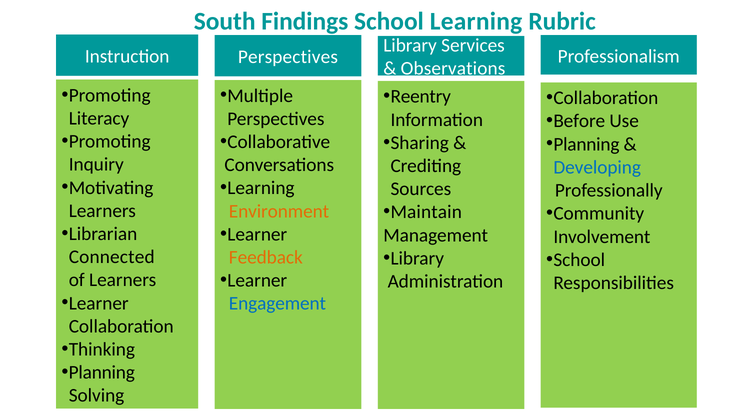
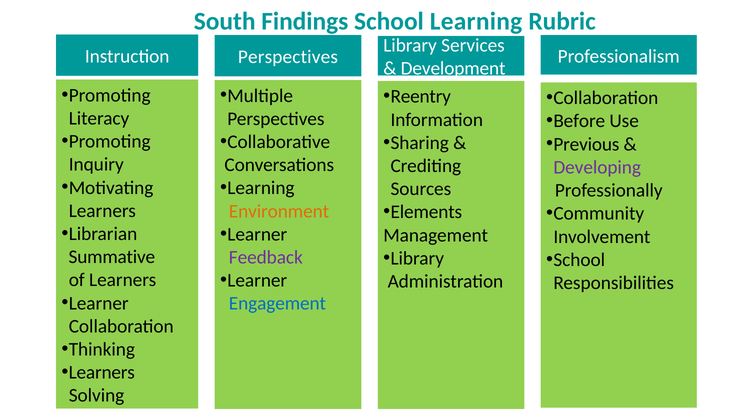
Observations: Observations -> Development (453, 69)
Planning: Planning -> Previous (586, 144)
Developing colour: blue -> purple (597, 167)
Maintain: Maintain -> Elements (426, 212)
Connected: Connected -> Summative (112, 257)
Feedback colour: orange -> purple (266, 258)
Planning: Planning -> Learners (102, 373)
